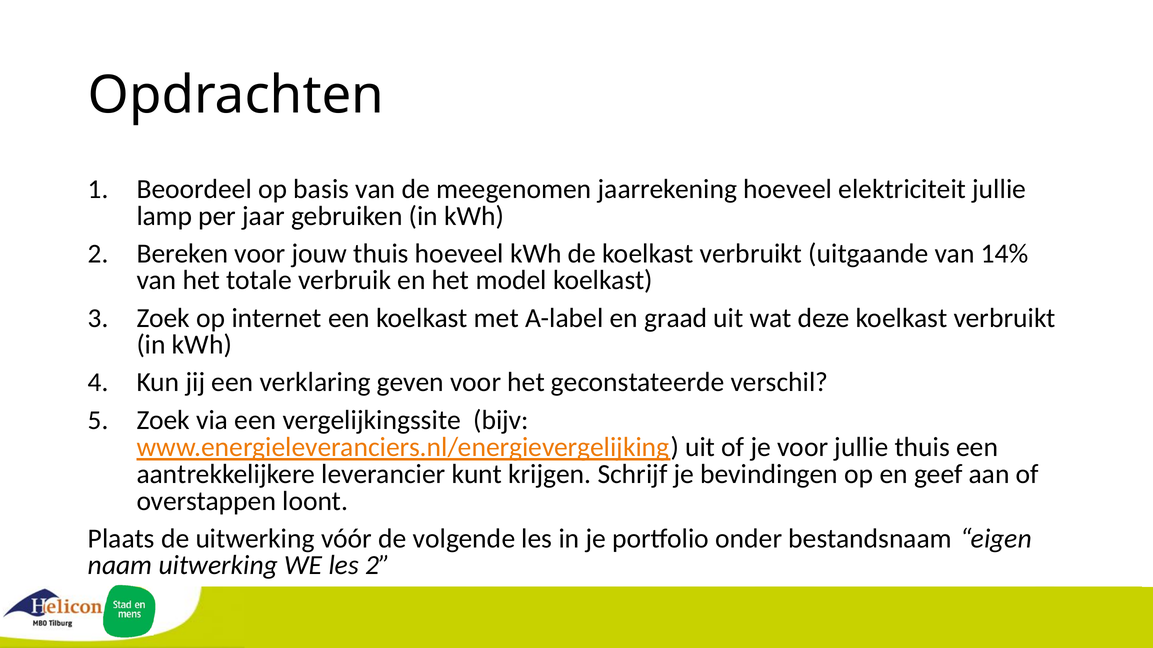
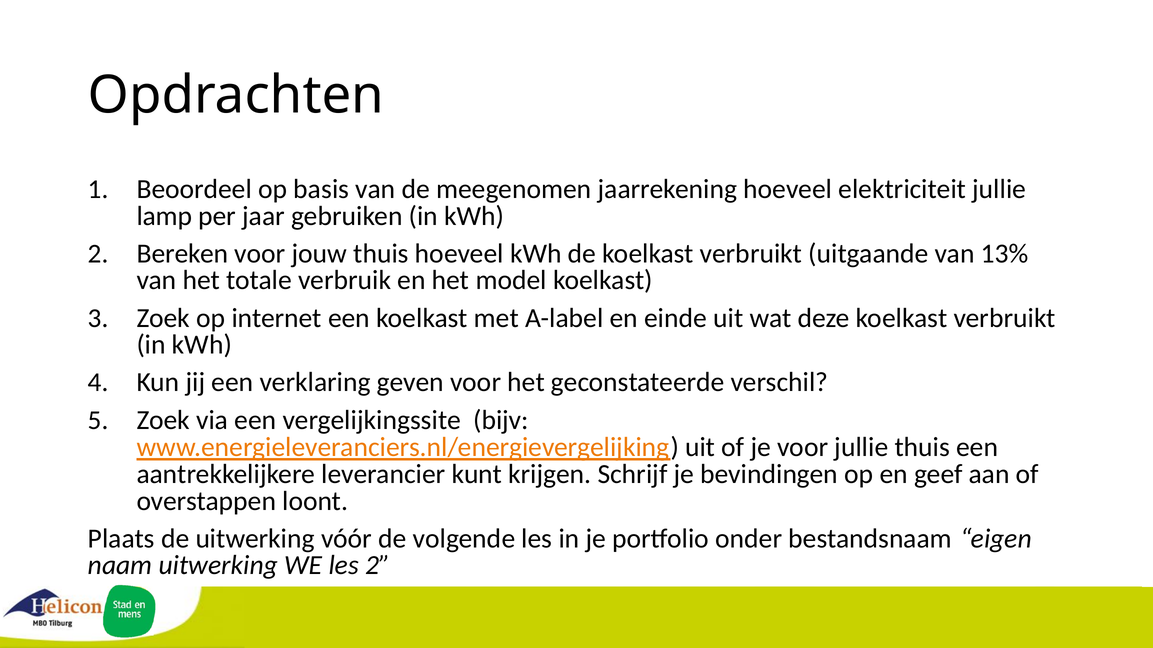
14%: 14% -> 13% (1005, 254)
graad: graad -> einde (676, 318)
